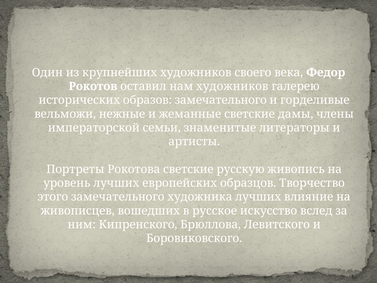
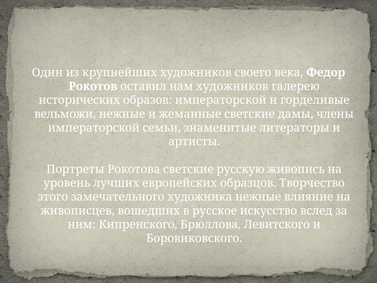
образов замечательного: замечательного -> императорской (221, 100)
художника лучших: лучших -> нежные (258, 197)
